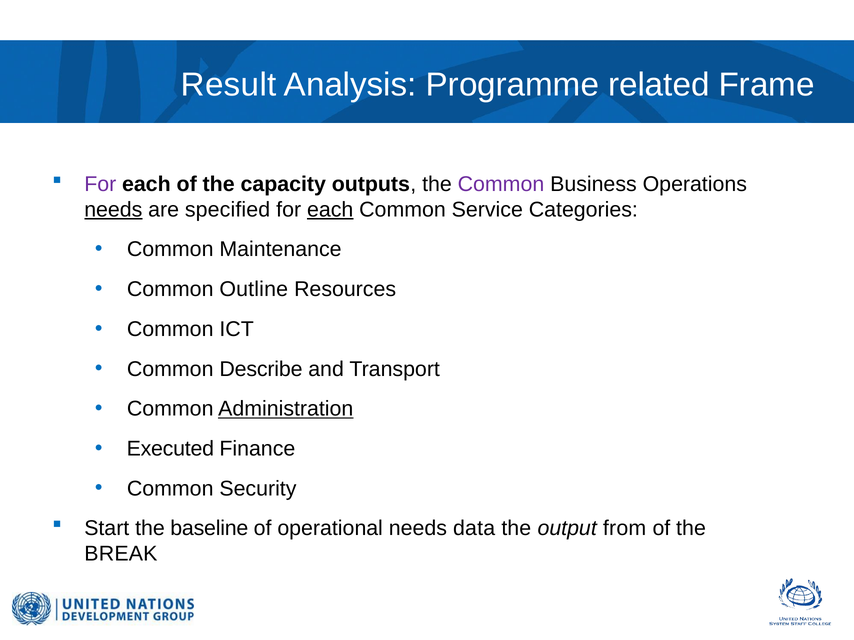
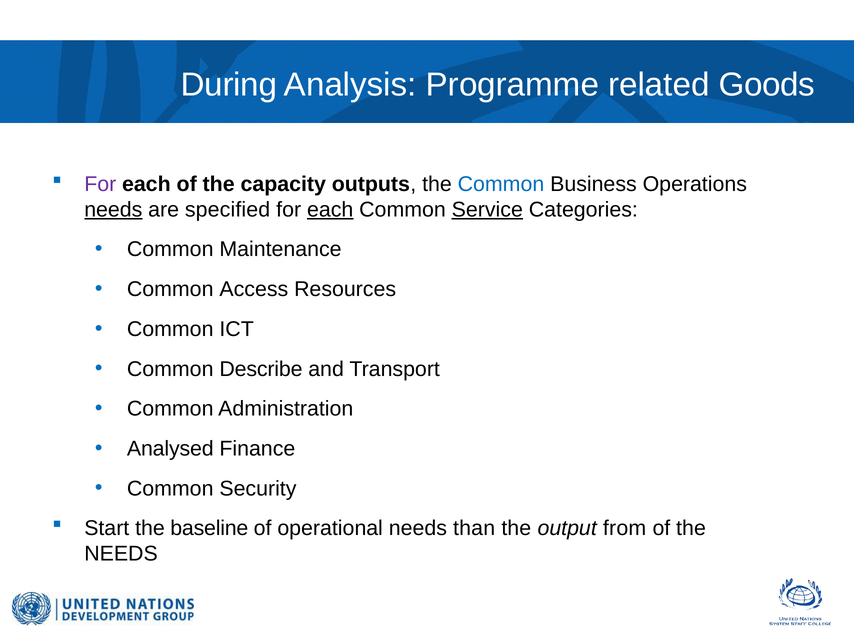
Result: Result -> During (229, 85)
Frame: Frame -> Goods (767, 85)
Common colour: purple -> blue (501, 184)
Service underline: none -> present (487, 210)
Outline: Outline -> Access (254, 290)
Administration underline: present -> none (286, 409)
Executed: Executed -> Analysed (170, 449)
data: data -> than (474, 529)
BREAK: BREAK -> NEEDS (121, 554)
